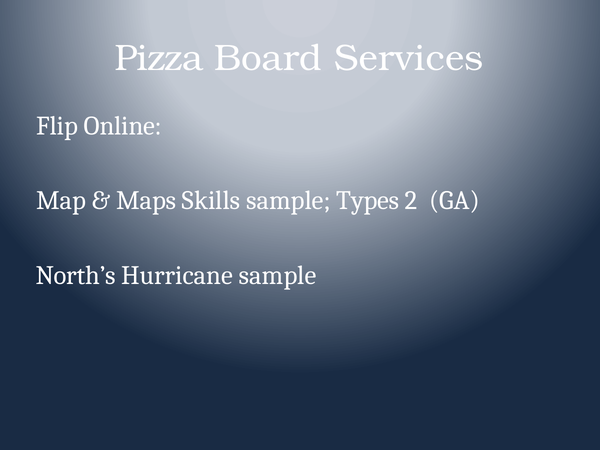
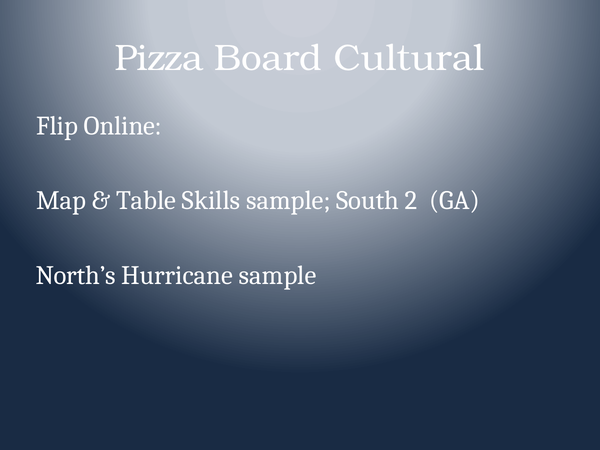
Services: Services -> Cultural (409, 58)
Maps: Maps -> Table (146, 201)
Types: Types -> South (368, 201)
